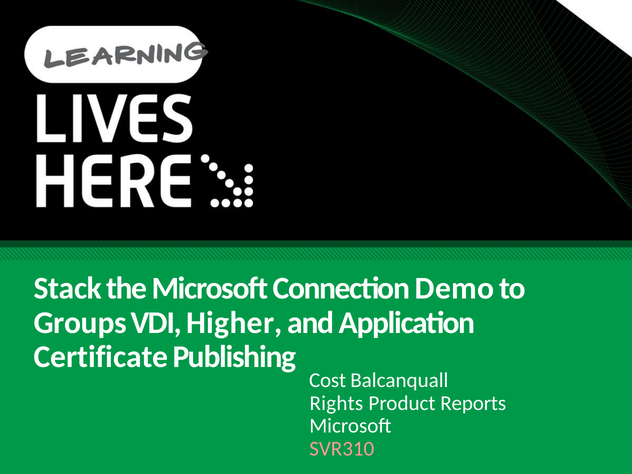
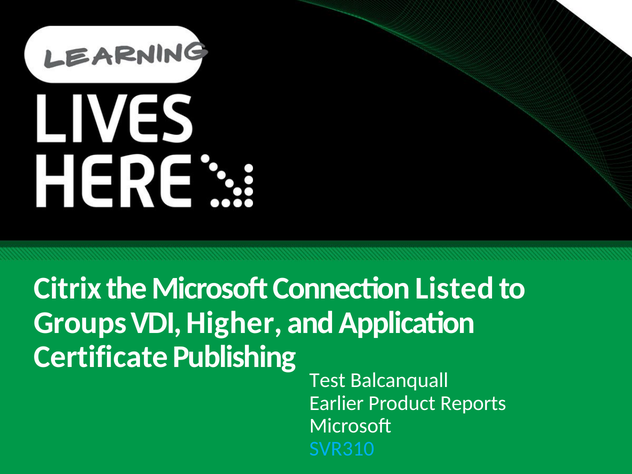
Stack: Stack -> Citrix (68, 288)
Demo: Demo -> Listed (455, 288)
Cost: Cost -> Test (327, 380)
Rights: Rights -> Earlier (337, 403)
SVR310 colour: pink -> light blue (342, 449)
